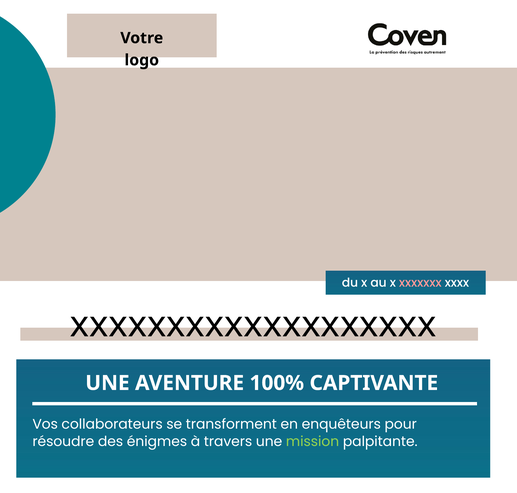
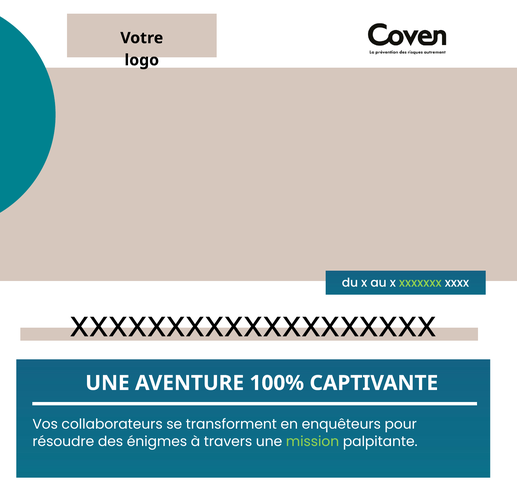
xxxxxxx colour: pink -> light green (420, 283)
